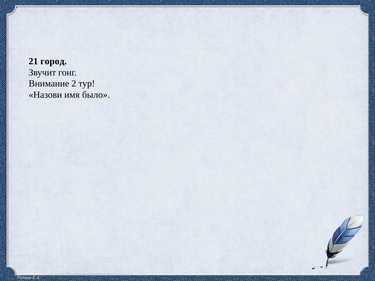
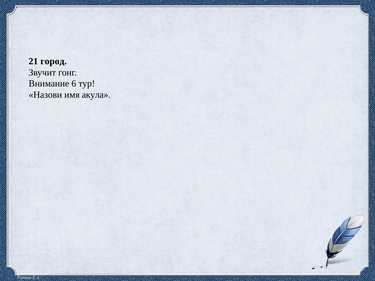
2: 2 -> 6 (74, 84)
было: было -> акула (96, 95)
